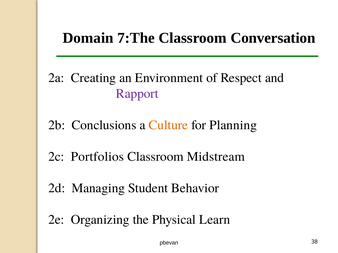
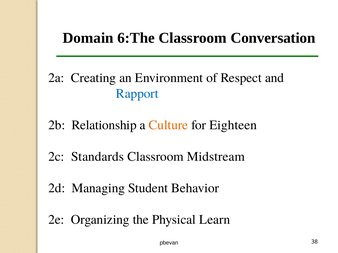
7:The: 7:The -> 6:The (136, 38)
Rapport colour: purple -> blue (137, 94)
Conclusions: Conclusions -> Relationship (104, 125)
Planning: Planning -> Eighteen (233, 125)
Portfolios: Portfolios -> Standards (97, 157)
